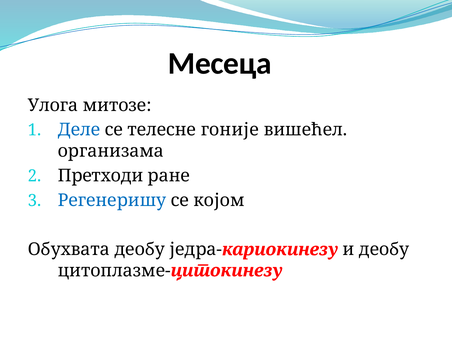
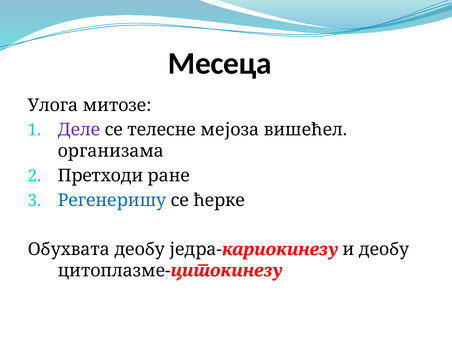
Деле colour: blue -> purple (79, 130)
гоније: гоније -> мејоза (230, 130)
којом: којом -> ћерке (219, 200)
